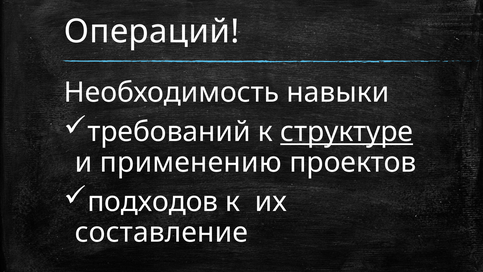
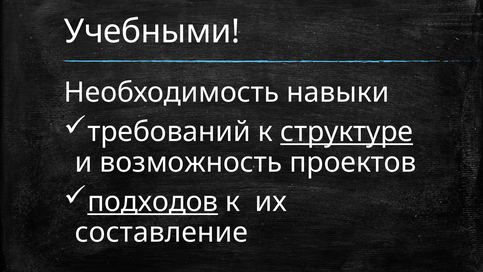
Операций: Операций -> Учебными (152, 31)
применению: применению -> возможность (191, 162)
подходов underline: none -> present (153, 202)
